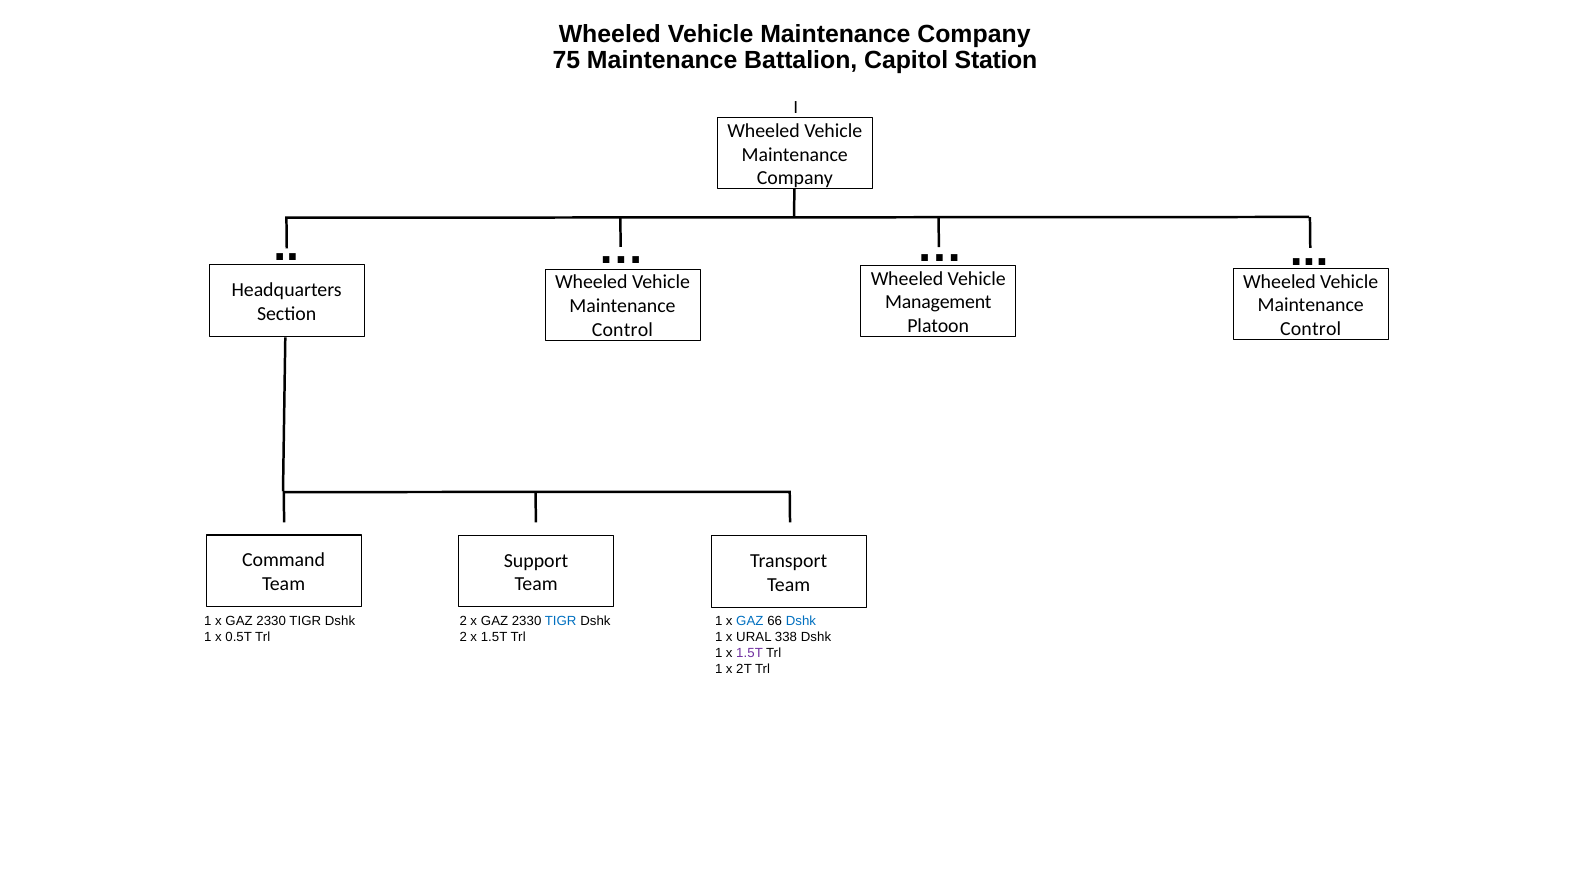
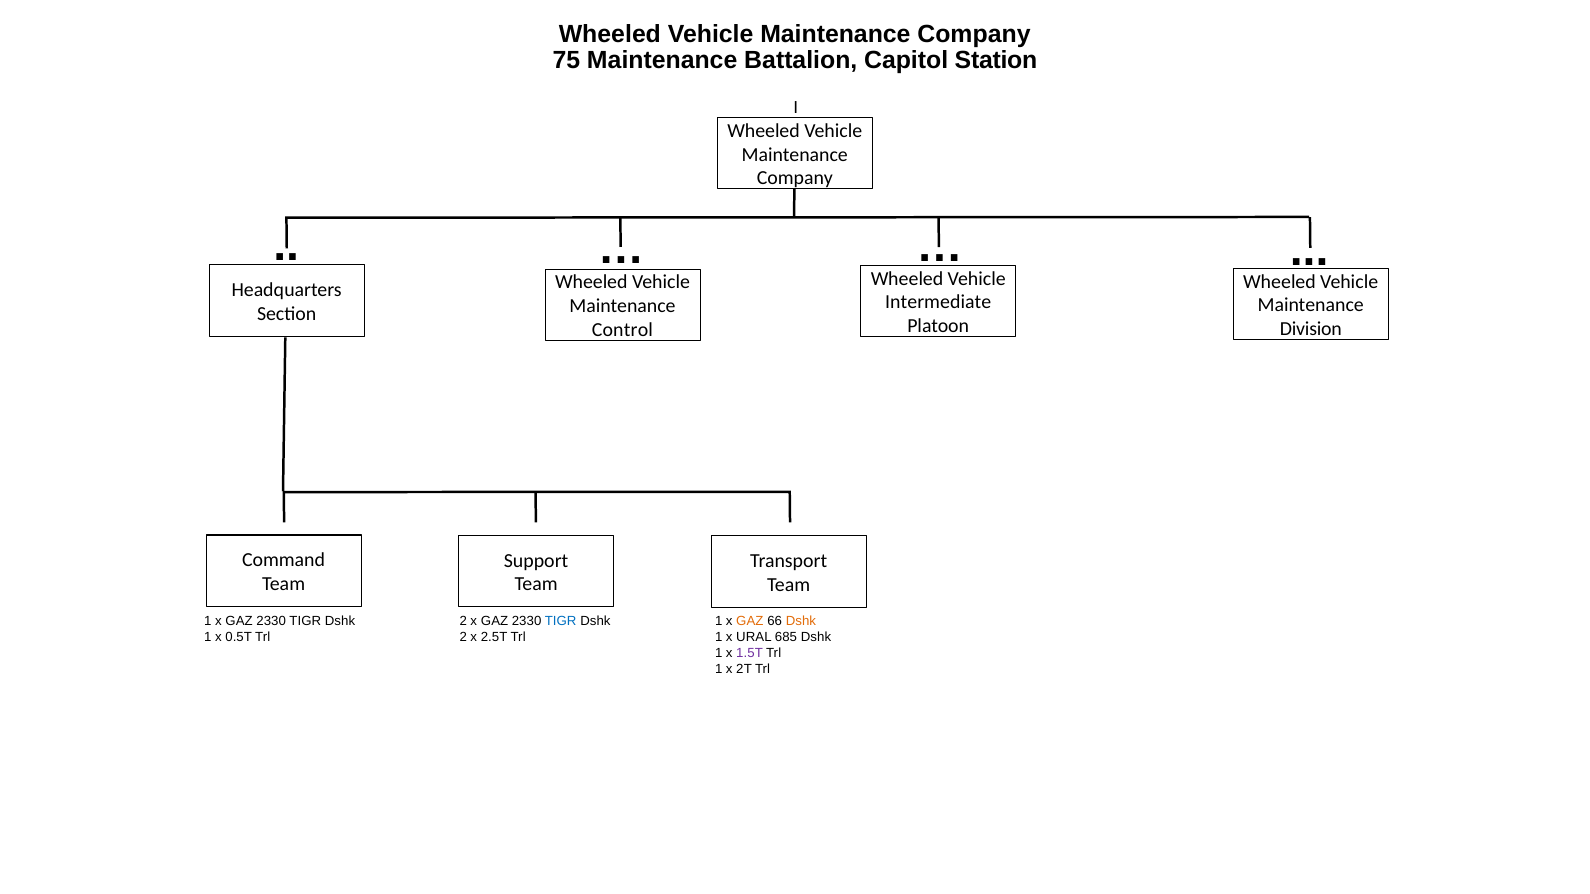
Management: Management -> Intermediate (938, 303)
Control: Control -> Division (1311, 329)
GAZ colour: blue -> orange (750, 622)
Dshk colour: blue -> orange (801, 622)
2 x 1.5T: 1.5T -> 2.5T (494, 637)
338: 338 -> 685 (786, 637)
